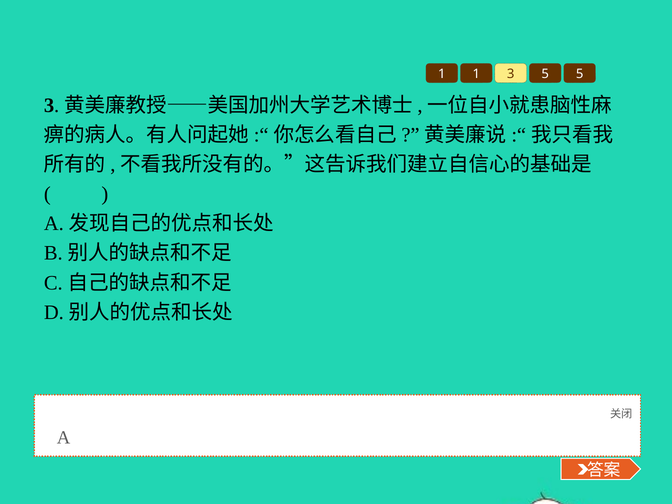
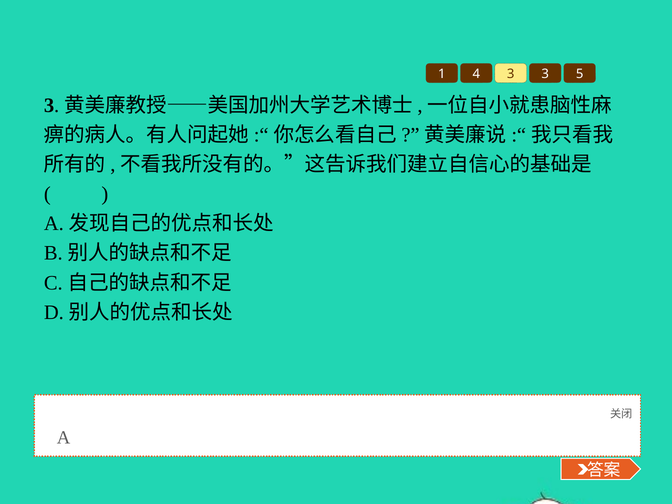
1 1: 1 -> 4 (476, 74)
3 5: 5 -> 3 (545, 74)
